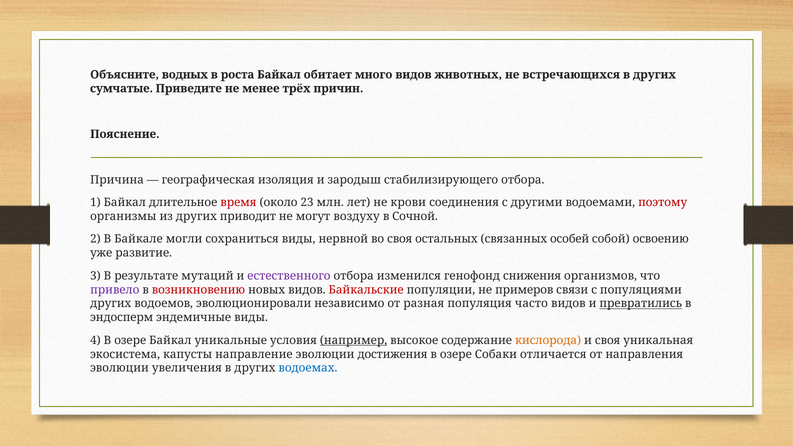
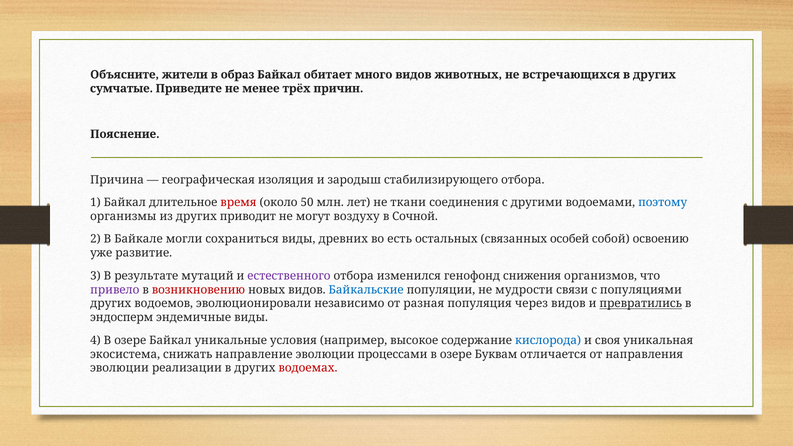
водных: водных -> жители (185, 75)
роста: роста -> образ (238, 75)
23: 23 -> 50 (307, 203)
крови: крови -> ткани (408, 203)
поэтому colour: red -> blue (663, 203)
нервной: нервной -> древних (343, 239)
во своя: своя -> есть (400, 239)
Байкальские colour: red -> blue (366, 290)
примеров: примеров -> мудрости (524, 290)
часто: часто -> через (531, 304)
например underline: present -> none (354, 340)
кислорода colour: orange -> blue (548, 340)
капусты: капусты -> снижать (188, 354)
достижения: достижения -> процессами (392, 354)
Собаки: Собаки -> Буквам (496, 354)
увеличения: увеличения -> реализации (187, 368)
водоемах colour: blue -> red (308, 368)
